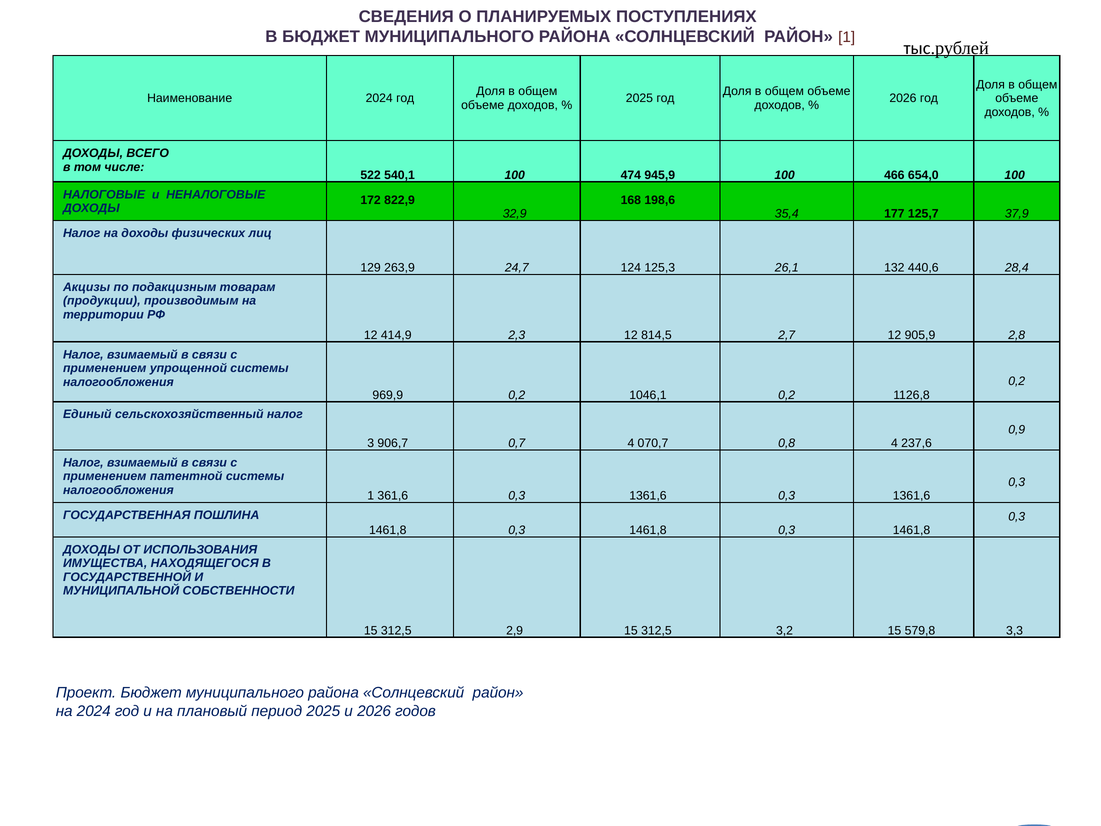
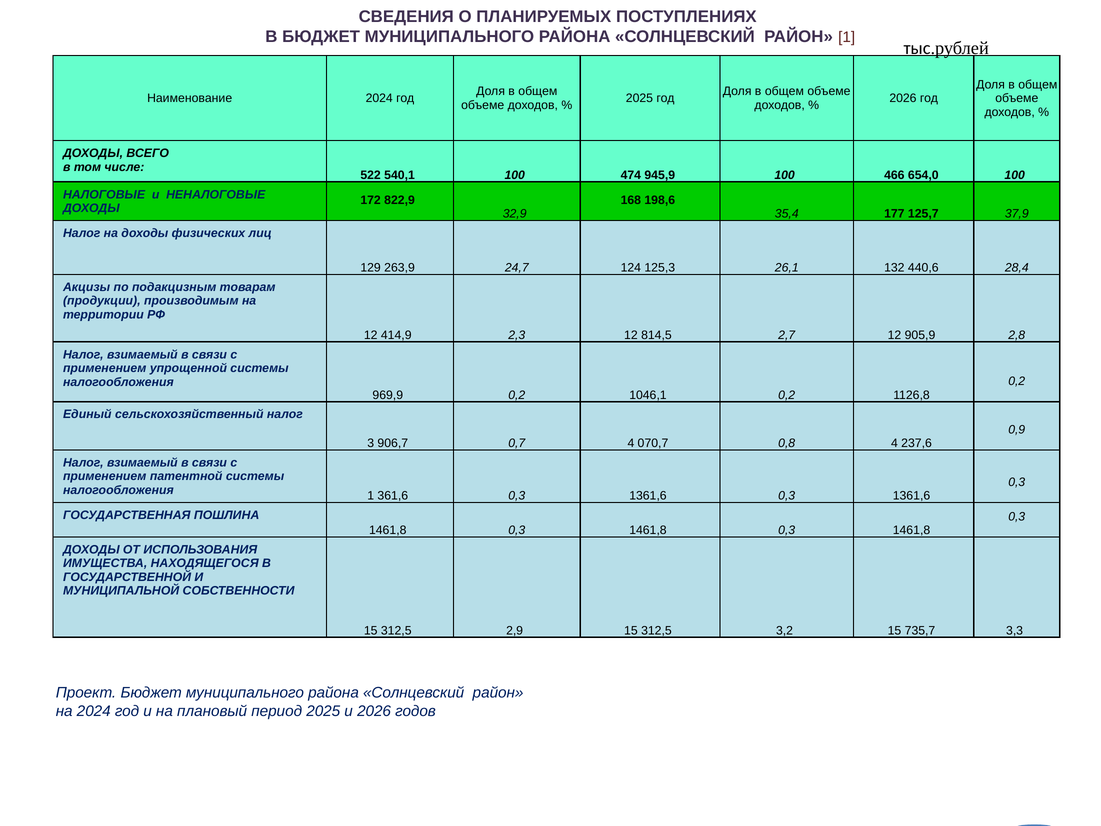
579,8: 579,8 -> 735,7 (920, 630)
